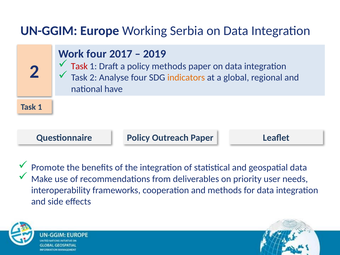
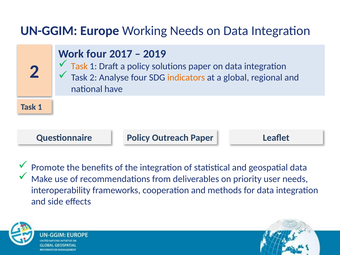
Working Serbia: Serbia -> Needs (187, 31)
Task colour: red -> orange (79, 66)
policy methods: methods -> solutions (169, 66)
